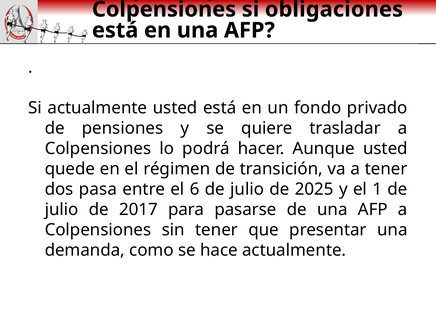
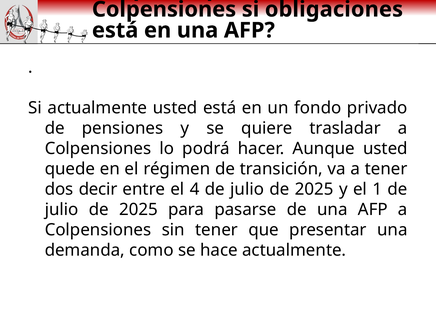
pasa: pasa -> decir (98, 189)
6: 6 -> 4 (195, 189)
2017: 2017 -> 2025 (138, 210)
